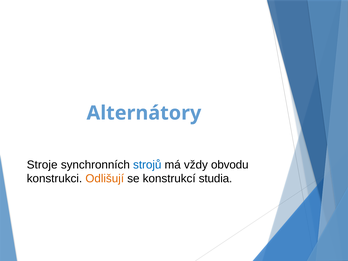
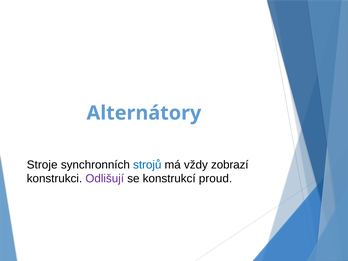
obvodu: obvodu -> zobrazí (230, 165)
Odlišují colour: orange -> purple (105, 179)
studia: studia -> proud (214, 179)
